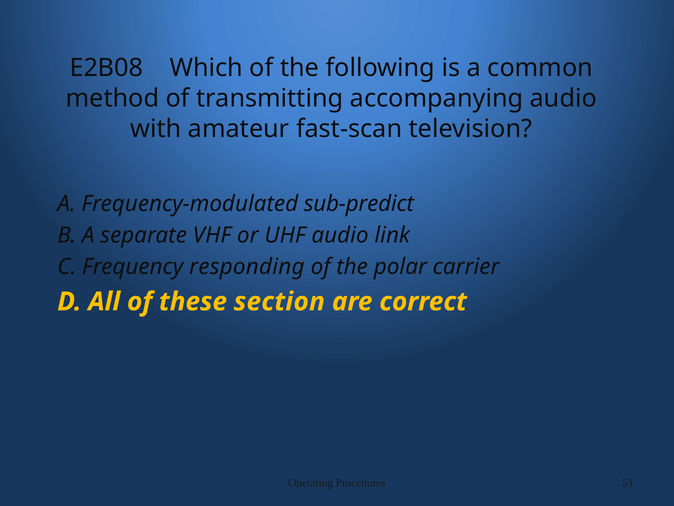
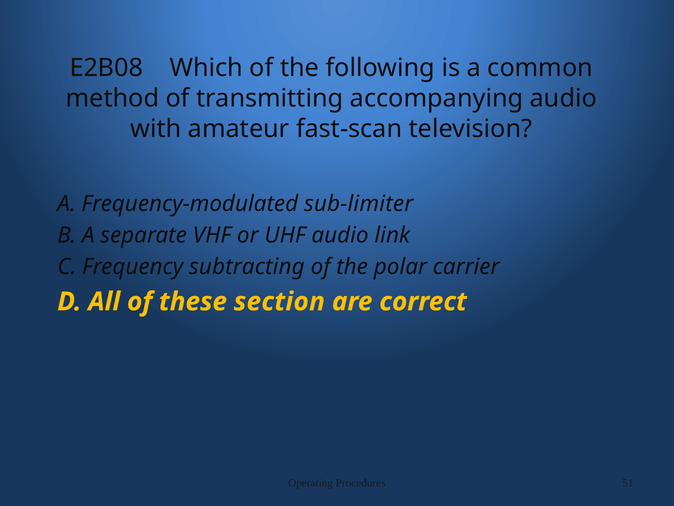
sub-predict: sub-predict -> sub-limiter (359, 204)
responding: responding -> subtracting (247, 267)
